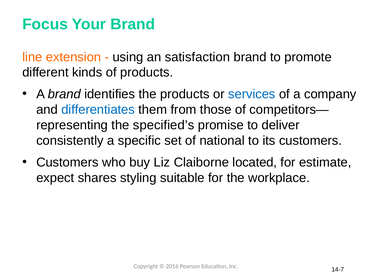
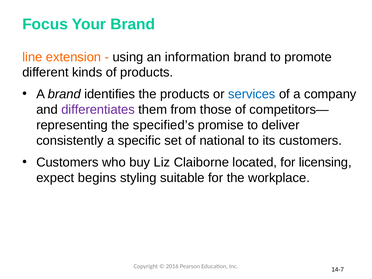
satisfaction: satisfaction -> information (197, 57)
differentiates colour: blue -> purple (98, 110)
estimate: estimate -> licensing (325, 162)
shares: shares -> begins (97, 178)
